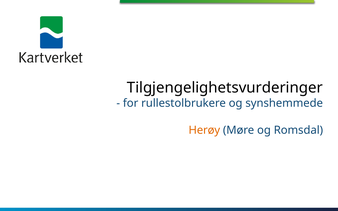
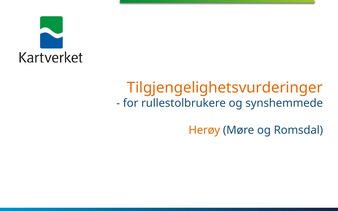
Tilgjengelighetsvurderinger colour: black -> orange (225, 88)
